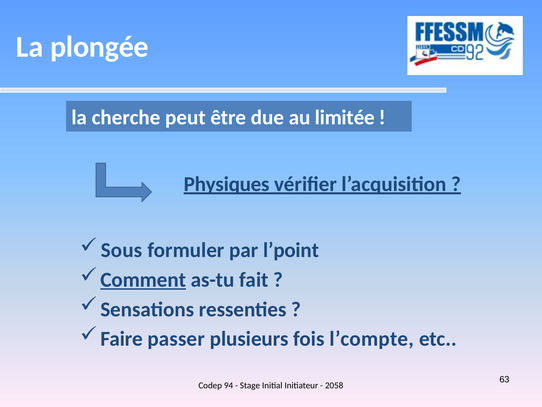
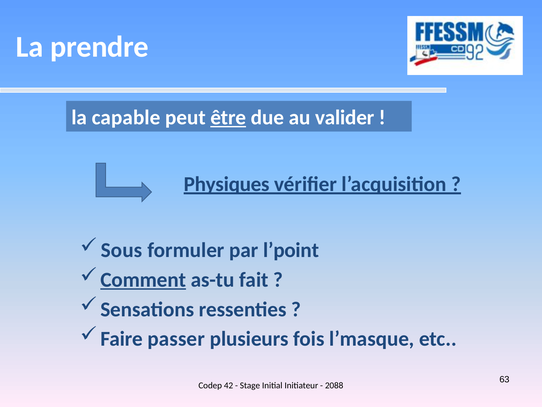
plongée: plongée -> prendre (99, 47)
cherche: cherche -> capable (126, 118)
être underline: none -> present (228, 118)
limitée: limitée -> valider (345, 118)
l’compte: l’compte -> l’masque (372, 339)
94: 94 -> 42 (229, 385)
2058: 2058 -> 2088 (334, 385)
